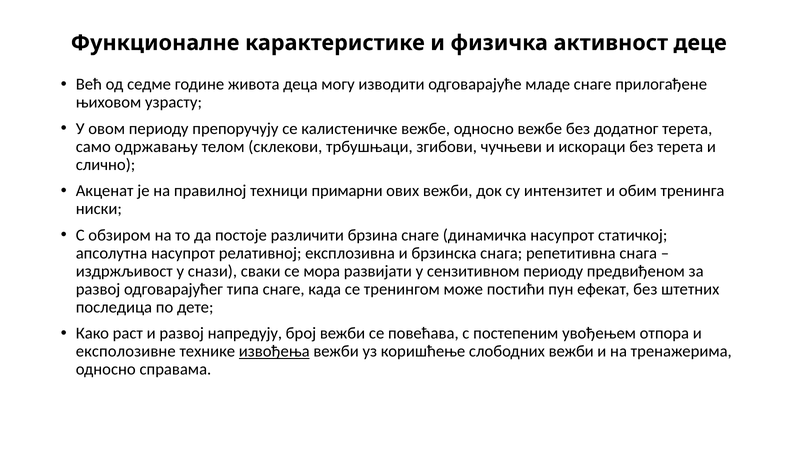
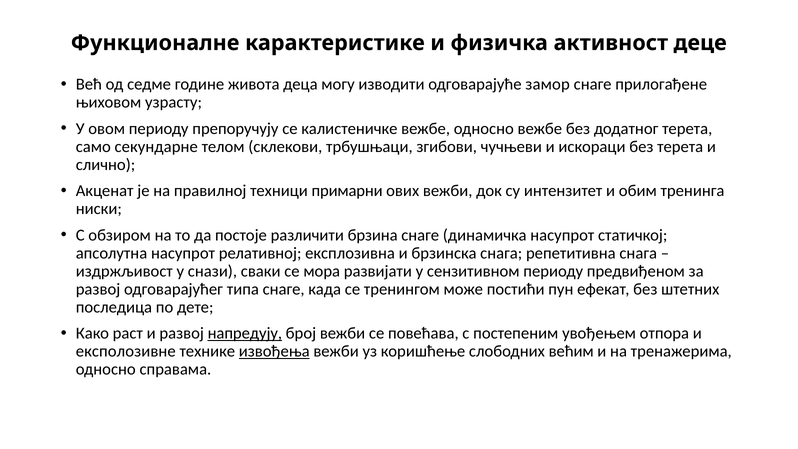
младе: младе -> замор (548, 84)
одржавању: одржавању -> секундарне (156, 147)
напредују underline: none -> present (245, 333)
слободних вежби: вежби -> већим (571, 351)
